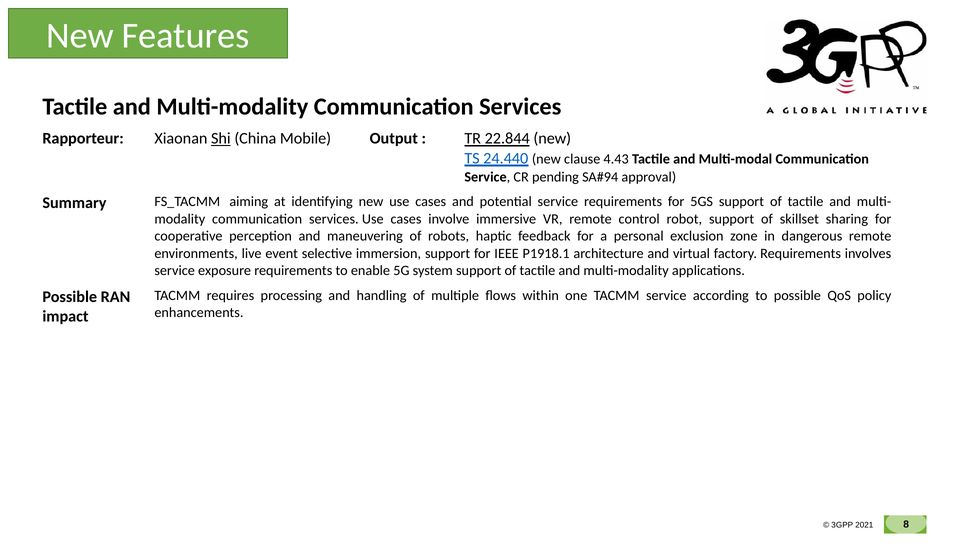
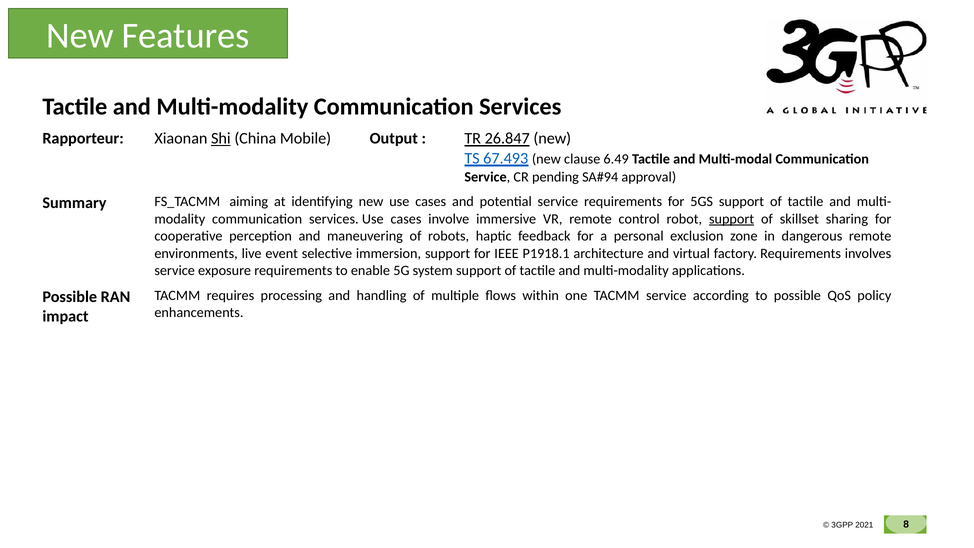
22.844: 22.844 -> 26.847 (507, 139)
24.440: 24.440 -> 67.493 (506, 158)
4.43: 4.43 -> 6.49 (616, 159)
support underline: none -> present (732, 219)
